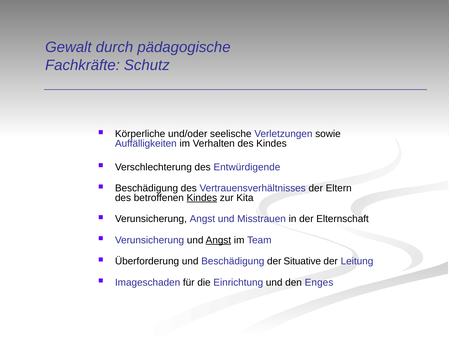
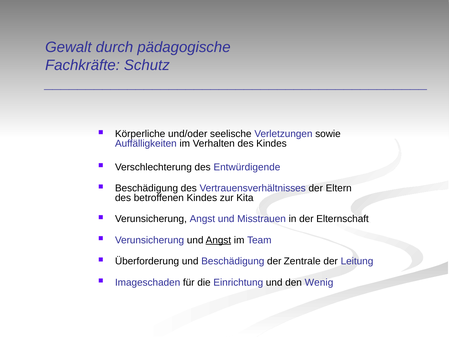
Kindes underline: present -> none (202, 198)
Situative: Situative -> Zentrale (302, 261)
Enges: Enges -> Wenig (319, 282)
